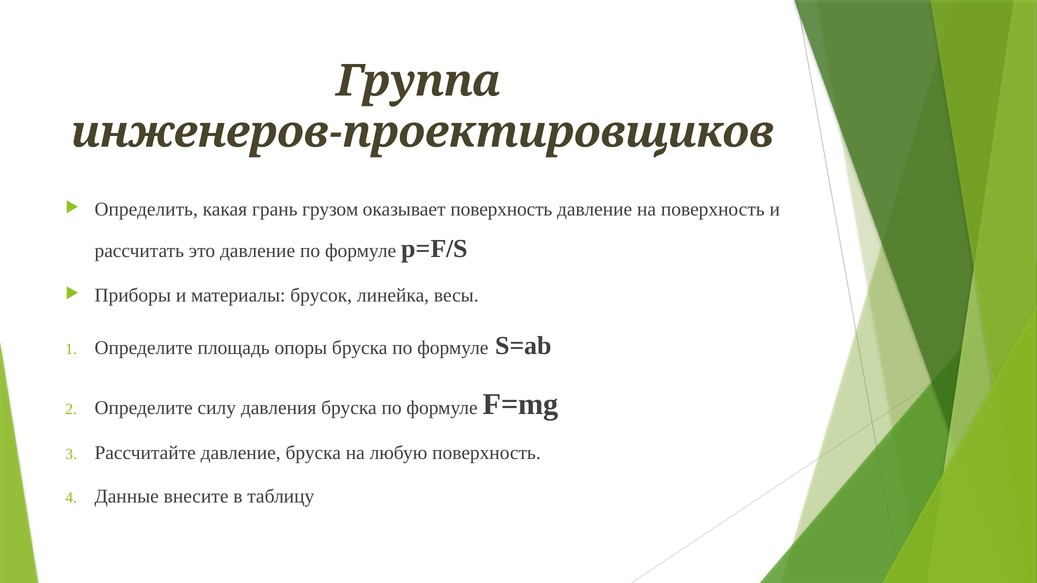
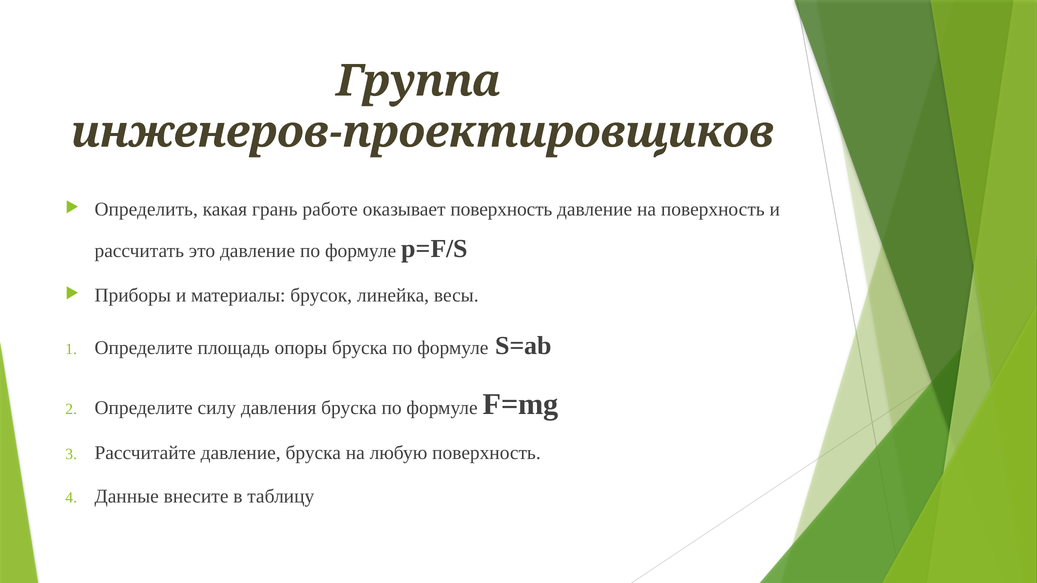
грузом: грузом -> работе (330, 209)
